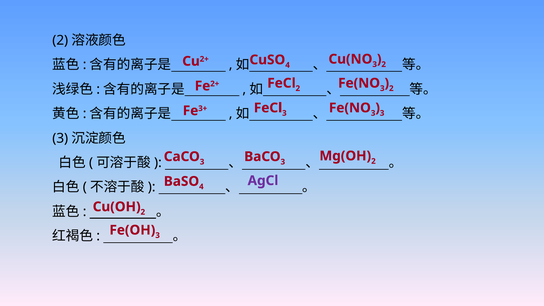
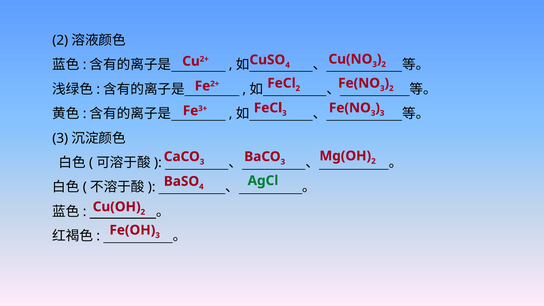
AgCl colour: purple -> green (263, 181)
